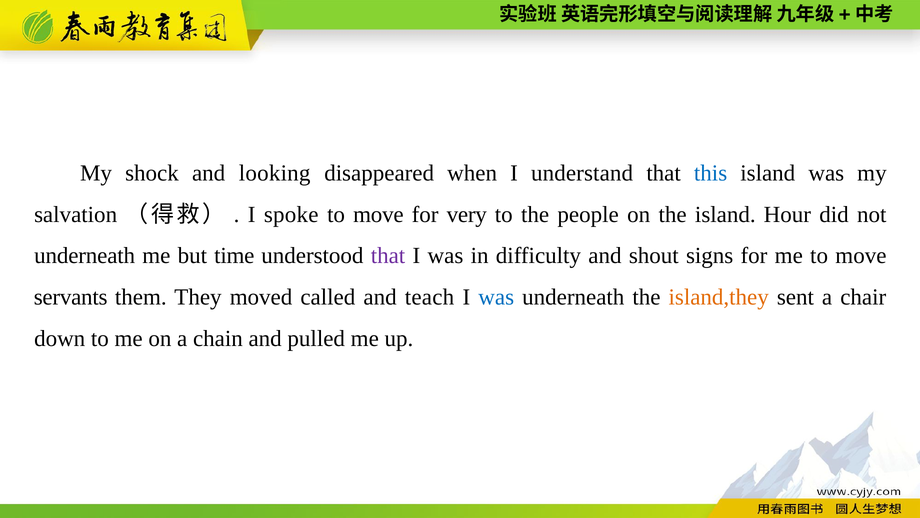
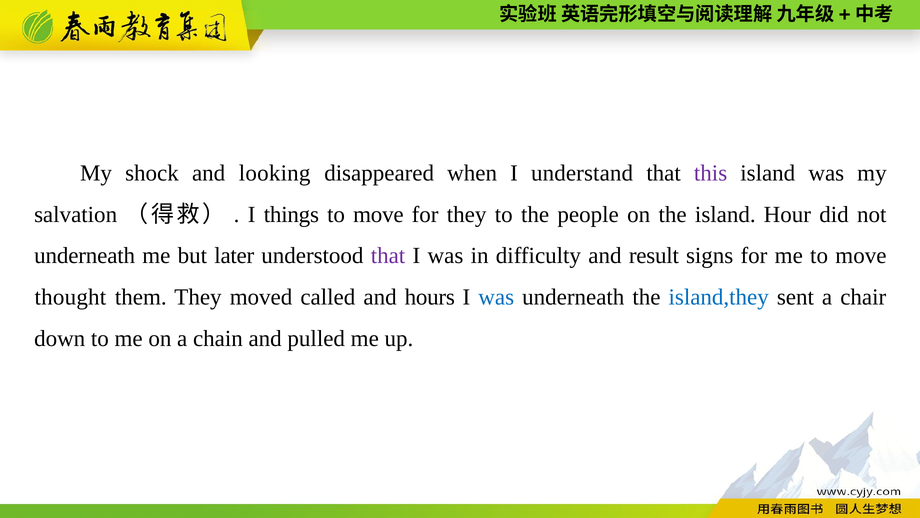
this colour: blue -> purple (711, 173)
spoke: spoke -> things (291, 214)
for very: very -> they (467, 214)
time: time -> later (234, 256)
shout: shout -> result (654, 256)
servants: servants -> thought (70, 297)
teach: teach -> hours (430, 297)
island,they colour: orange -> blue (719, 297)
